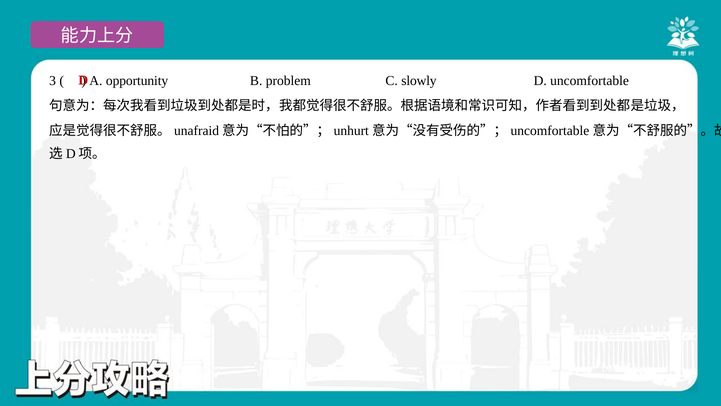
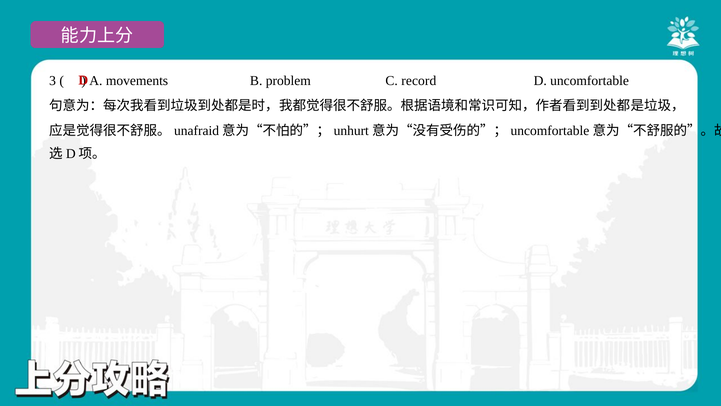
opportunity: opportunity -> movements (137, 81)
slowly: slowly -> record (419, 81)
